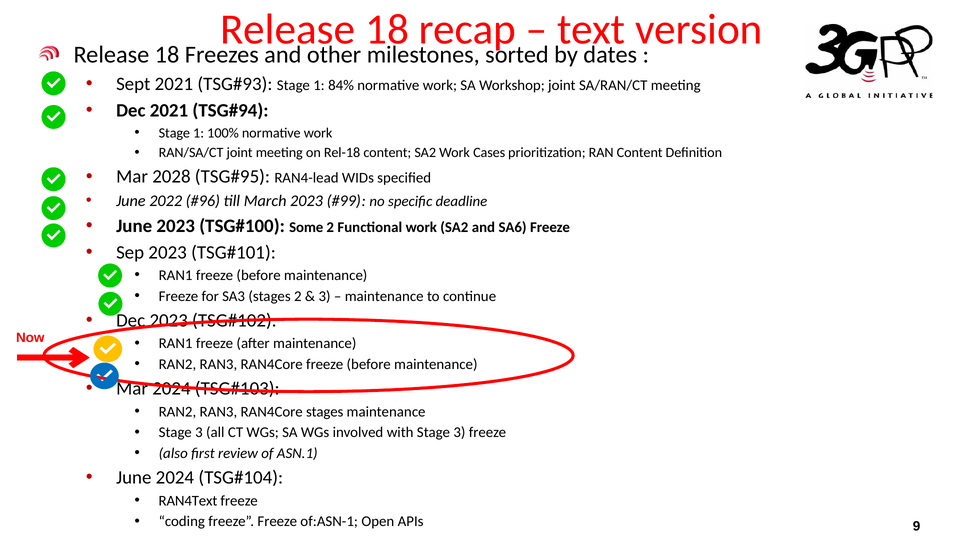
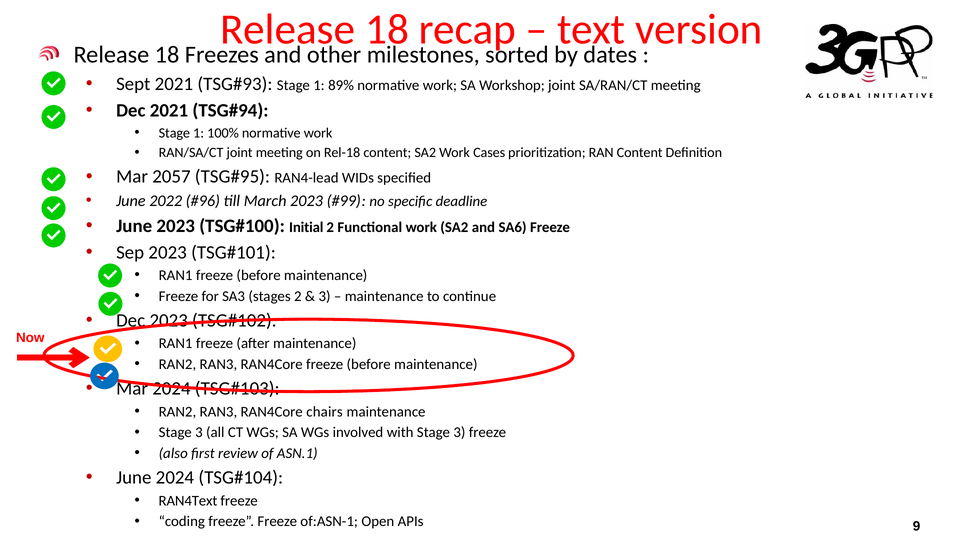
84%: 84% -> 89% (341, 86)
2028: 2028 -> 2057 (171, 177)
Some: Some -> Initial (306, 227)
RAN4Core stages: stages -> chairs (325, 412)
